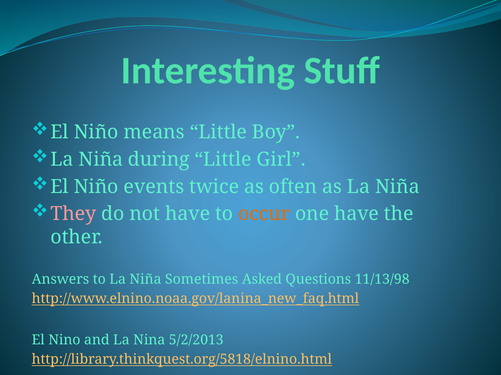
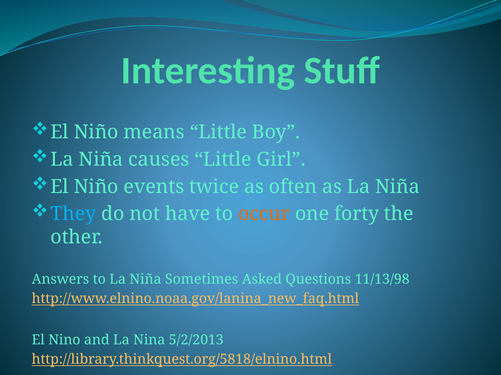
during: during -> causes (159, 160)
They colour: pink -> light blue (73, 214)
one have: have -> forty (357, 214)
